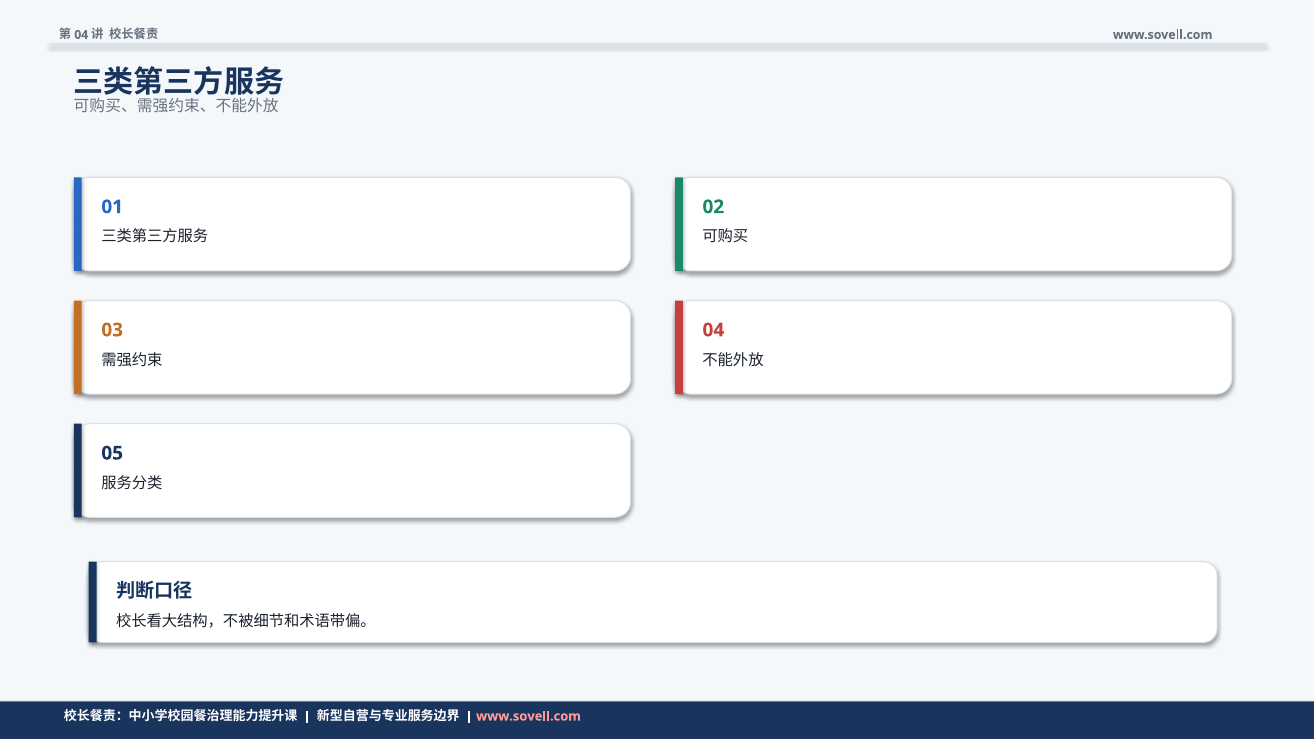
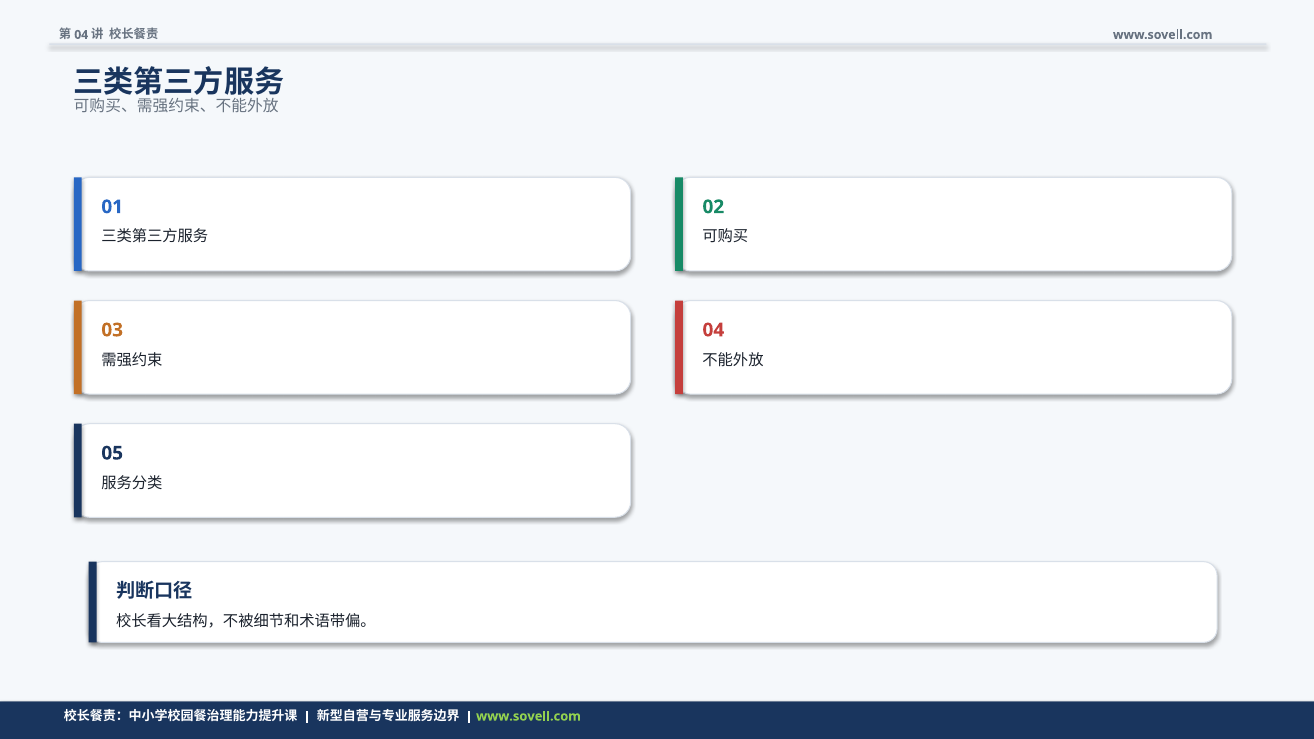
www.sovell.com colour: pink -> light green (528, 716)
